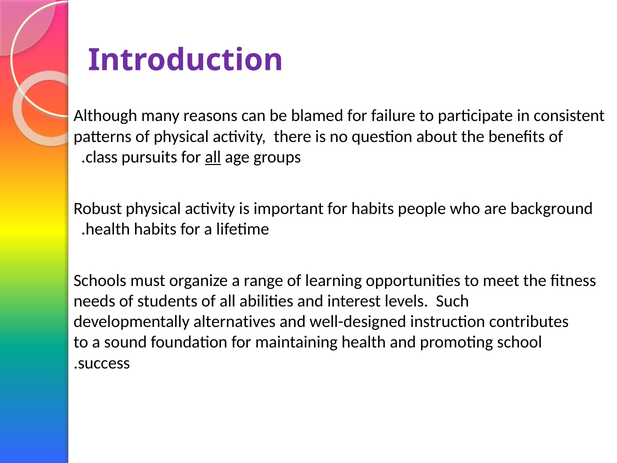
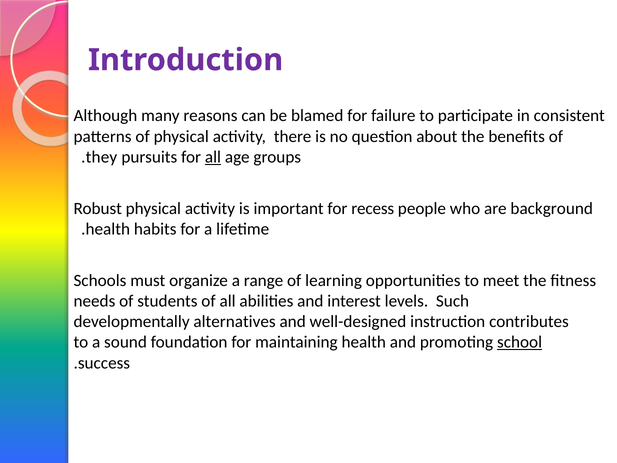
class: class -> they (101, 157)
for habits: habits -> recess (373, 208)
school underline: none -> present (520, 342)
